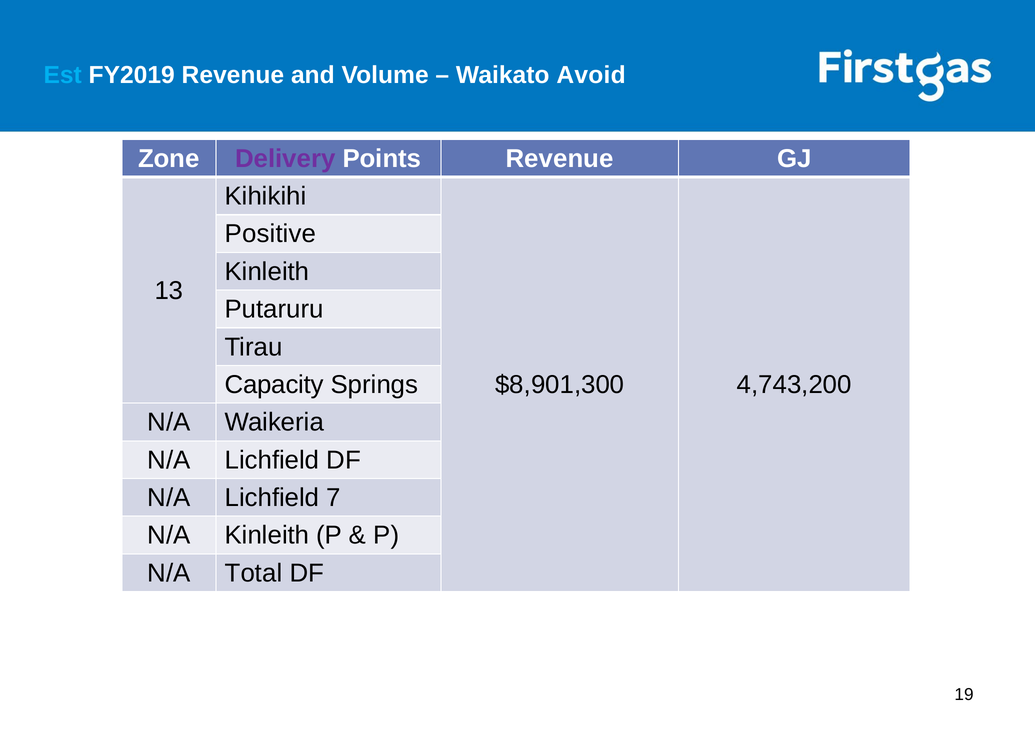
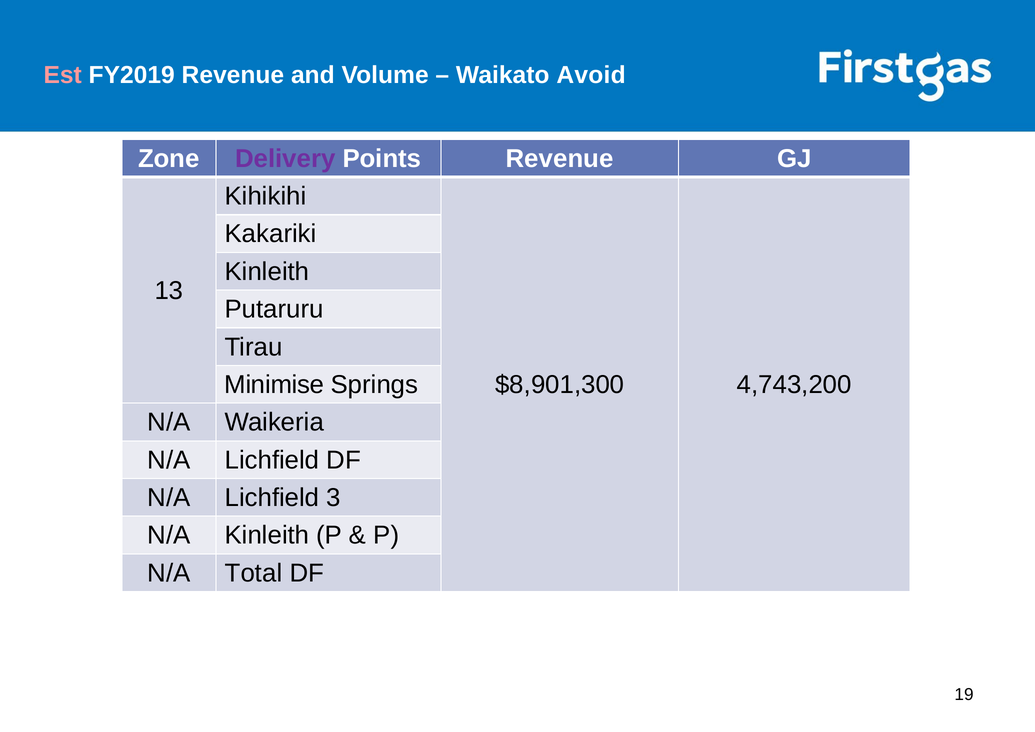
Est colour: light blue -> pink (63, 75)
Positive: Positive -> Kakariki (271, 234)
Capacity: Capacity -> Minimise (274, 385)
7: 7 -> 3 (334, 498)
